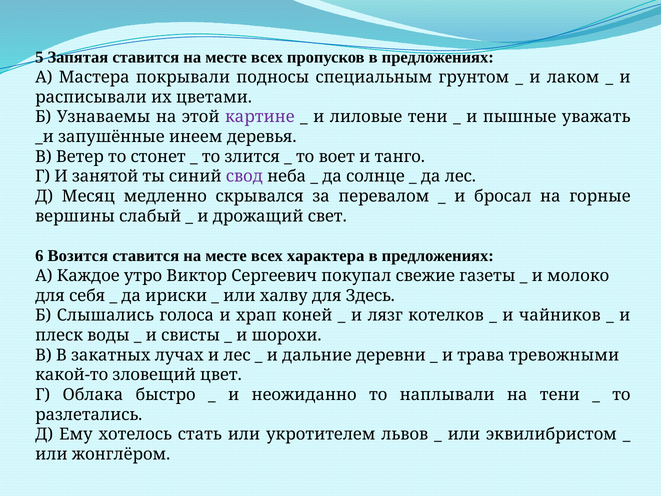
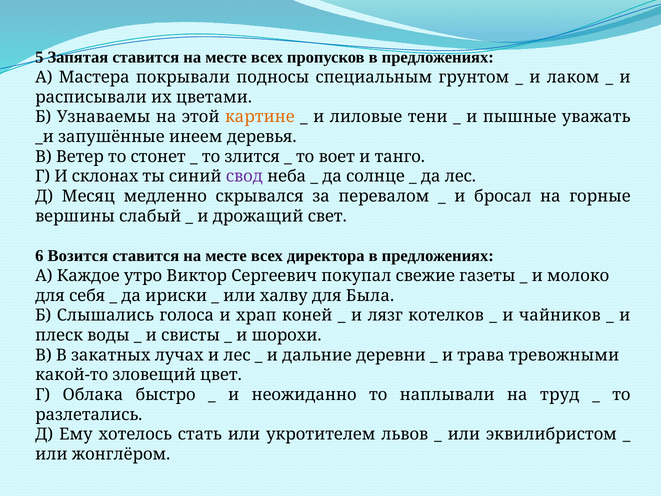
картине colour: purple -> orange (260, 117)
занятой: занятой -> склонах (105, 176)
характера: характера -> директора (326, 256)
Здесь: Здесь -> Была (370, 295)
на тени: тени -> труд (560, 395)
